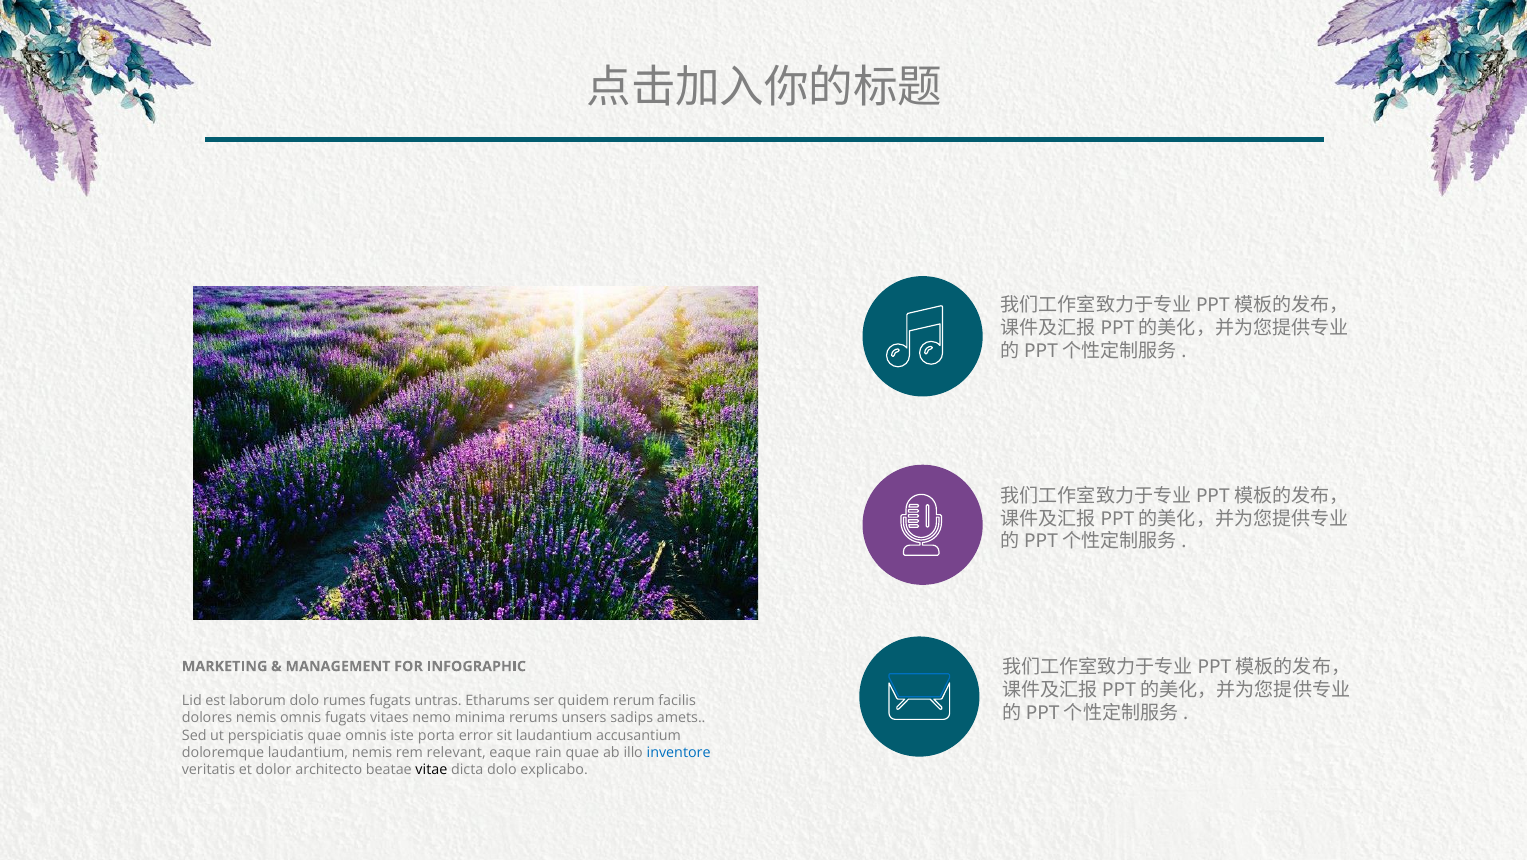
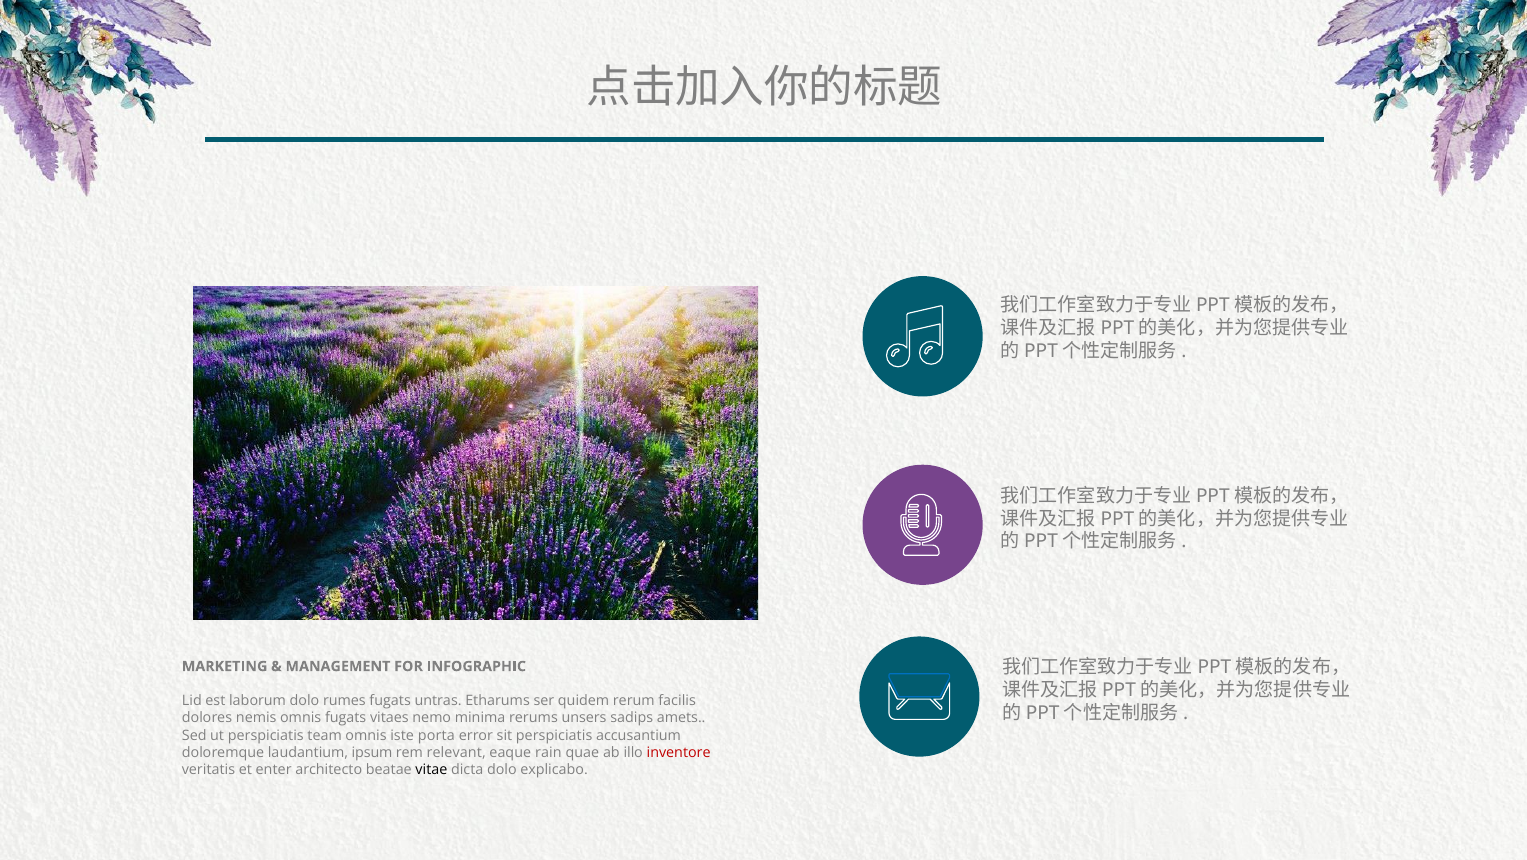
perspiciatis quae: quae -> team (325, 735)
sit laudantium: laudantium -> perspiciatis (554, 735)
laudantium nemis: nemis -> ipsum (372, 752)
inventore colour: blue -> red (679, 752)
dolor: dolor -> enter (274, 769)
